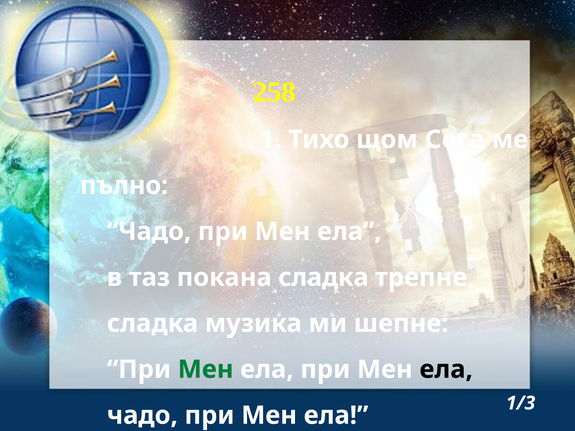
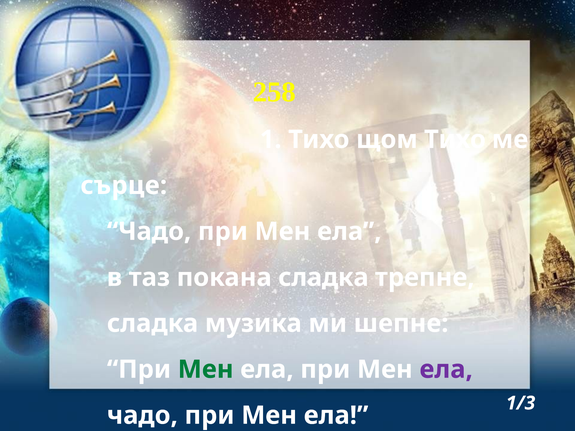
щом Сега: Сега -> Тихо (455, 140)
пълно: пълно -> сърце (124, 186)
ела colour: black -> purple (446, 370)
